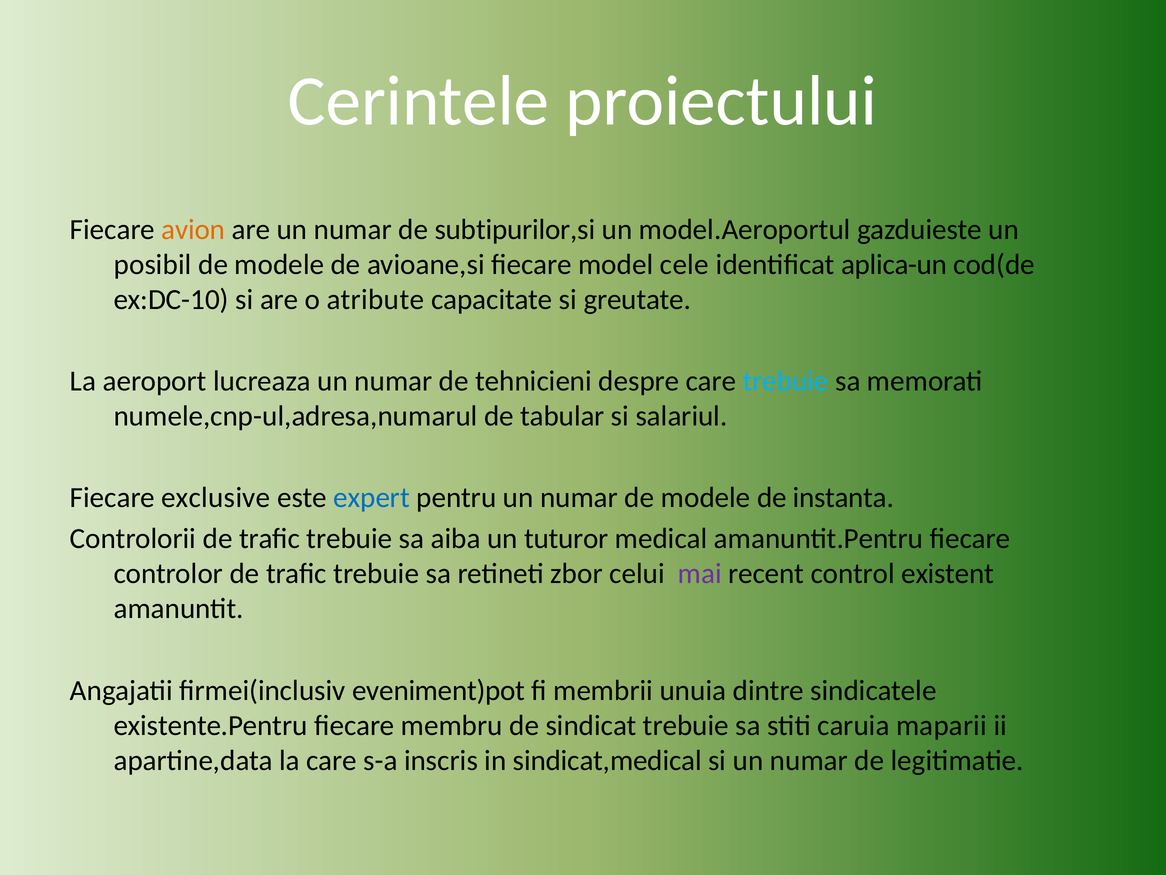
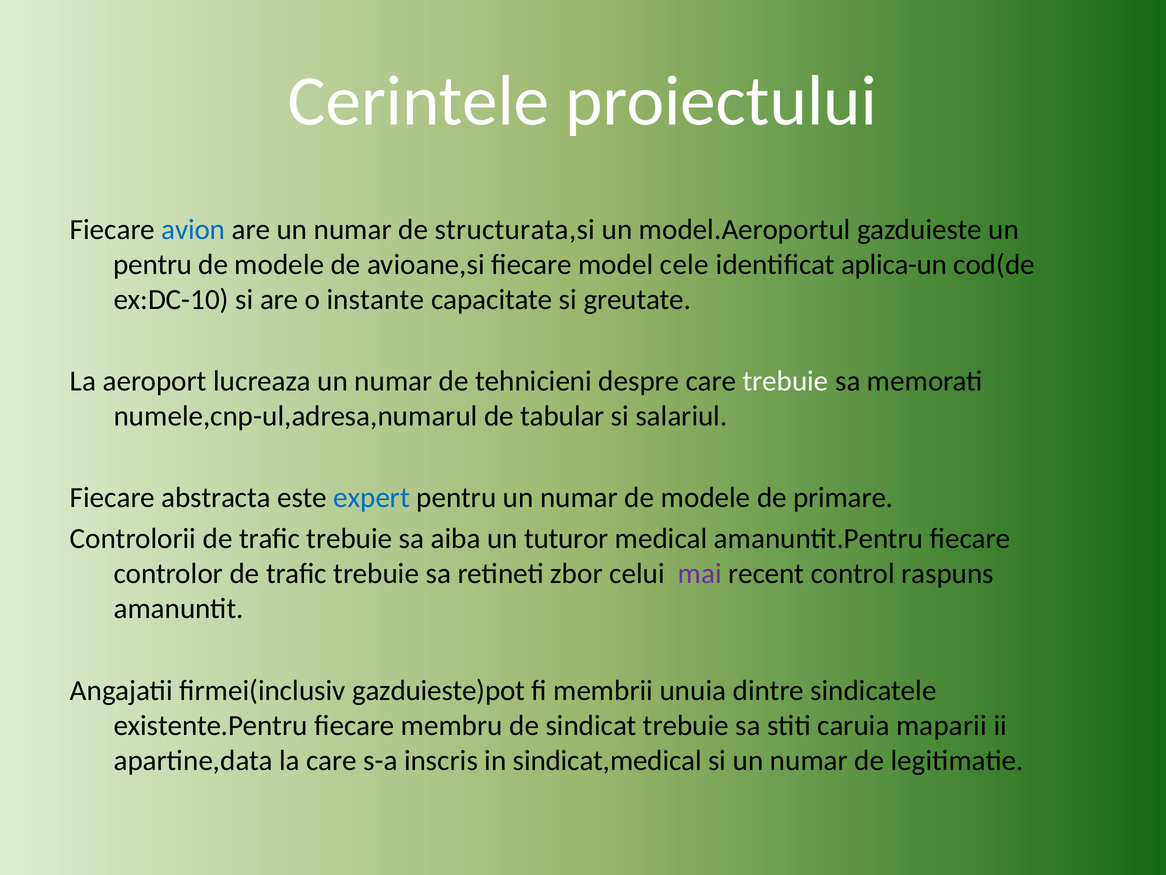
avion colour: orange -> blue (193, 229)
subtipurilor,si: subtipurilor,si -> structurata,si (515, 229)
posibil: posibil -> pentru (153, 264)
atribute: atribute -> instante (375, 299)
trebuie colour: light blue -> white (786, 381)
exclusive: exclusive -> abstracta (216, 498)
instanta: instanta -> primare (843, 498)
existent: existent -> raspuns (948, 573)
eveniment)pot: eveniment)pot -> gazduieste)pot (439, 690)
